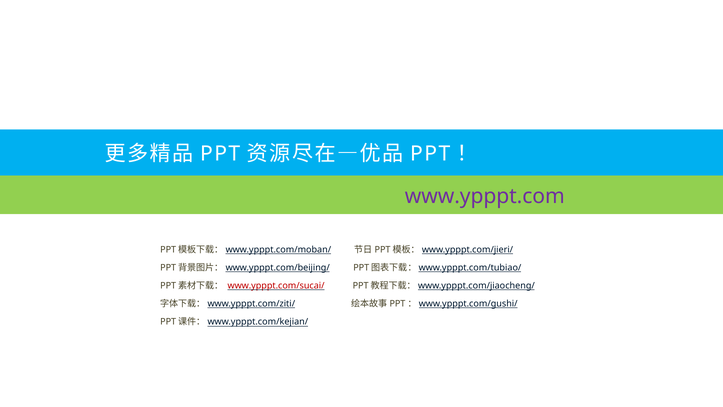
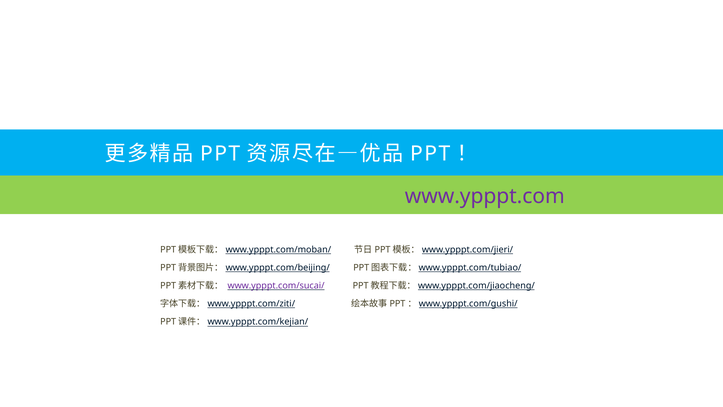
www.ypppt.com/sucai/ colour: red -> purple (276, 286)
